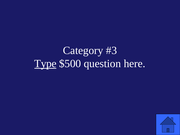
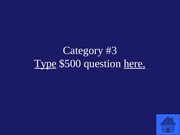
here underline: none -> present (135, 64)
